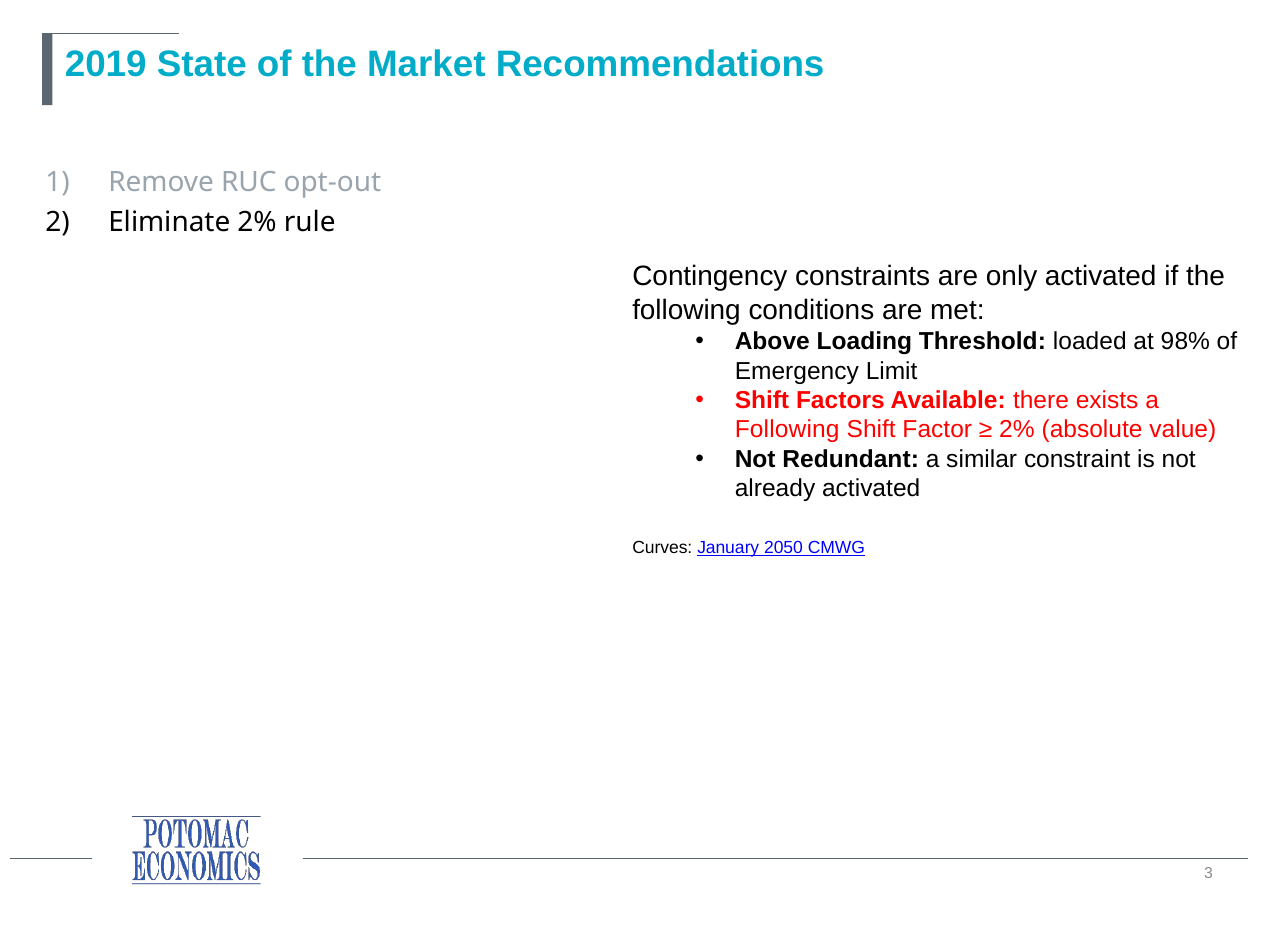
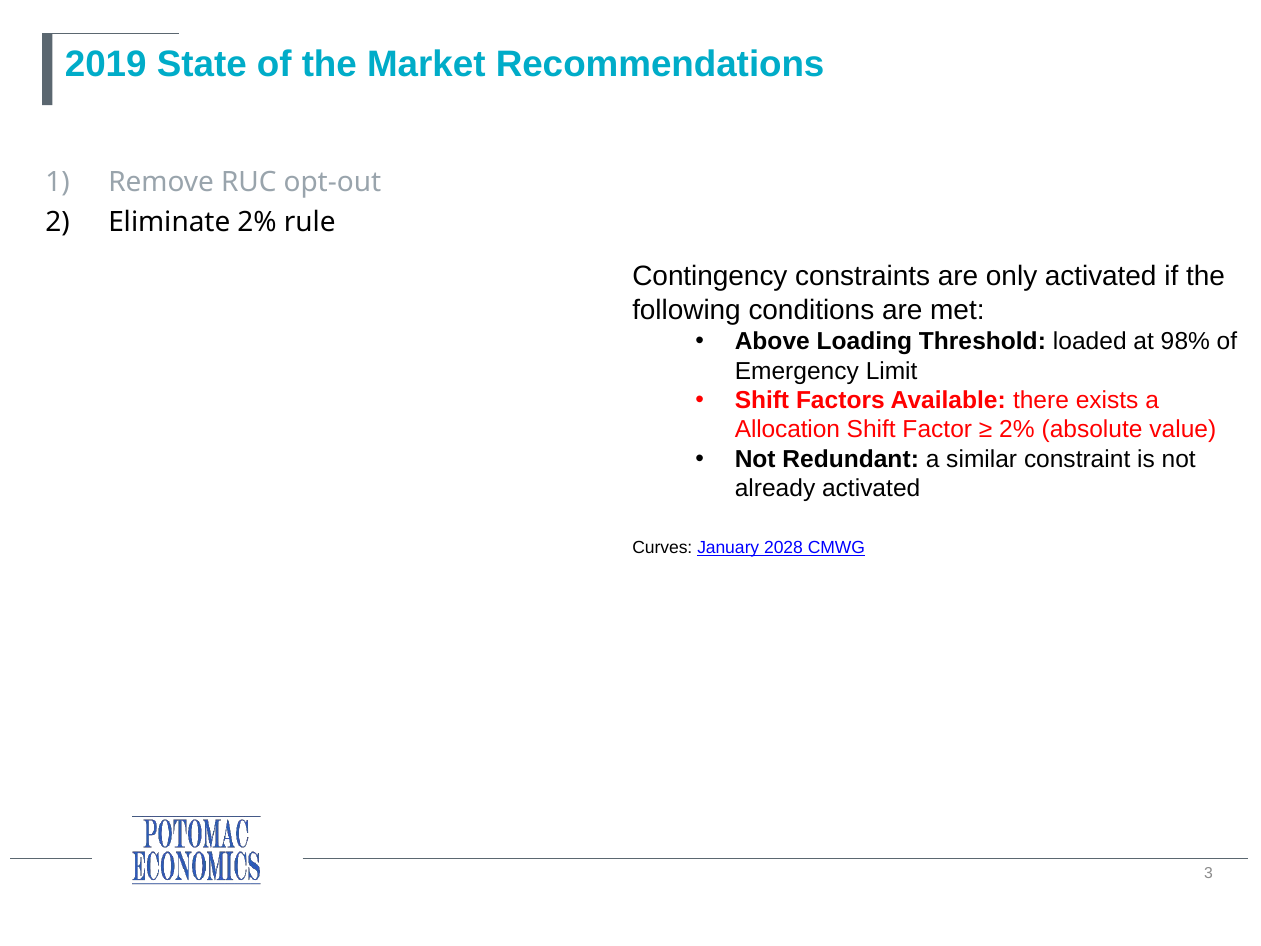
Following: Following -> Allocation (787, 430)
2050: 2050 -> 2028 (784, 547)
